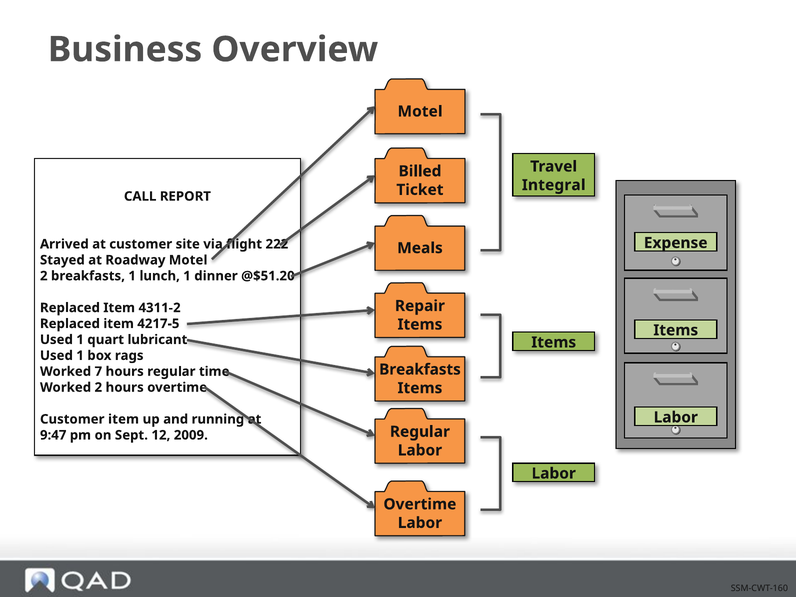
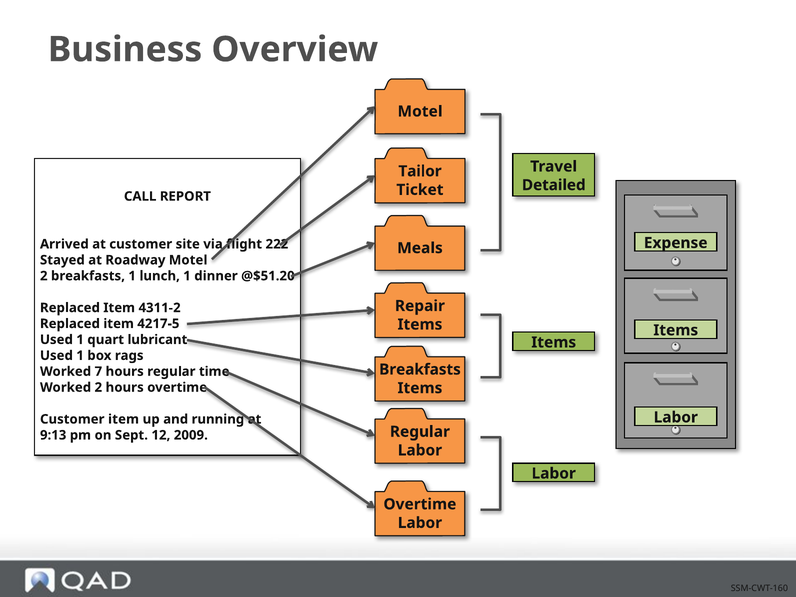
Billed: Billed -> Tailor (420, 171)
Integral: Integral -> Detailed (554, 185)
9:47: 9:47 -> 9:13 (53, 435)
